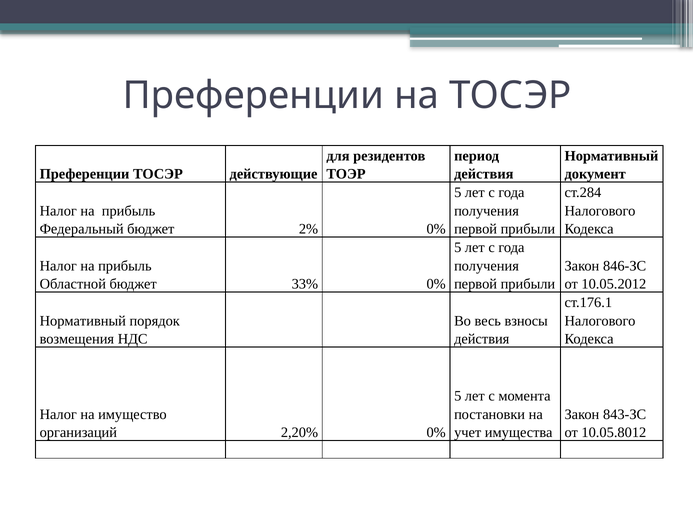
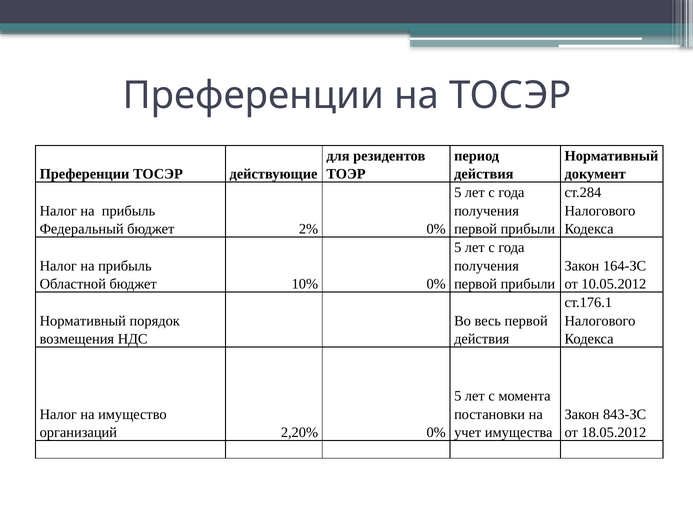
846-ЗС: 846-ЗС -> 164-ЗС (625, 266)
33%: 33% -> 10% (305, 284)
весь взносы: взносы -> первой (526, 321)
10.05.8012: 10.05.8012 -> 18.05.2012 (614, 432)
